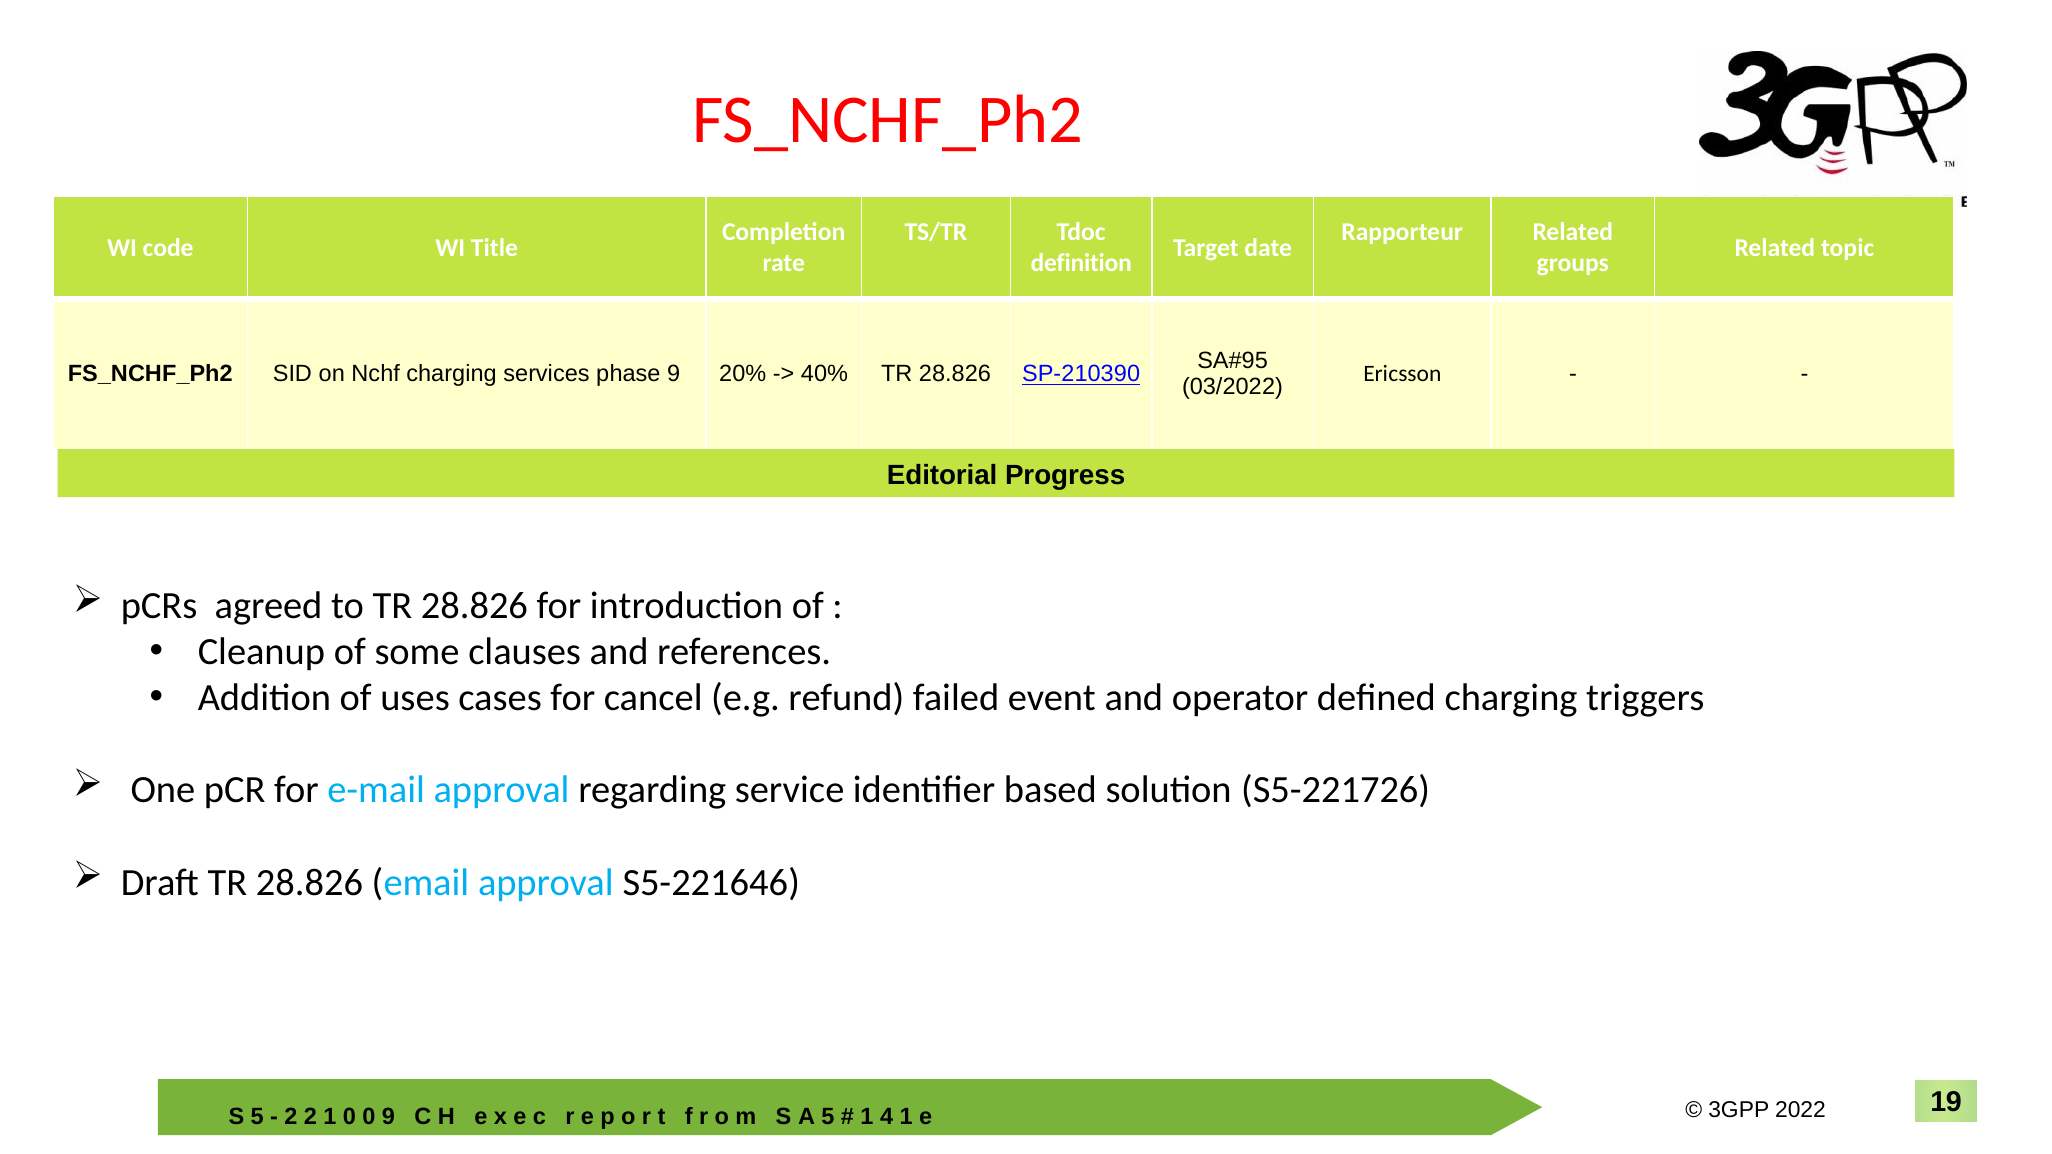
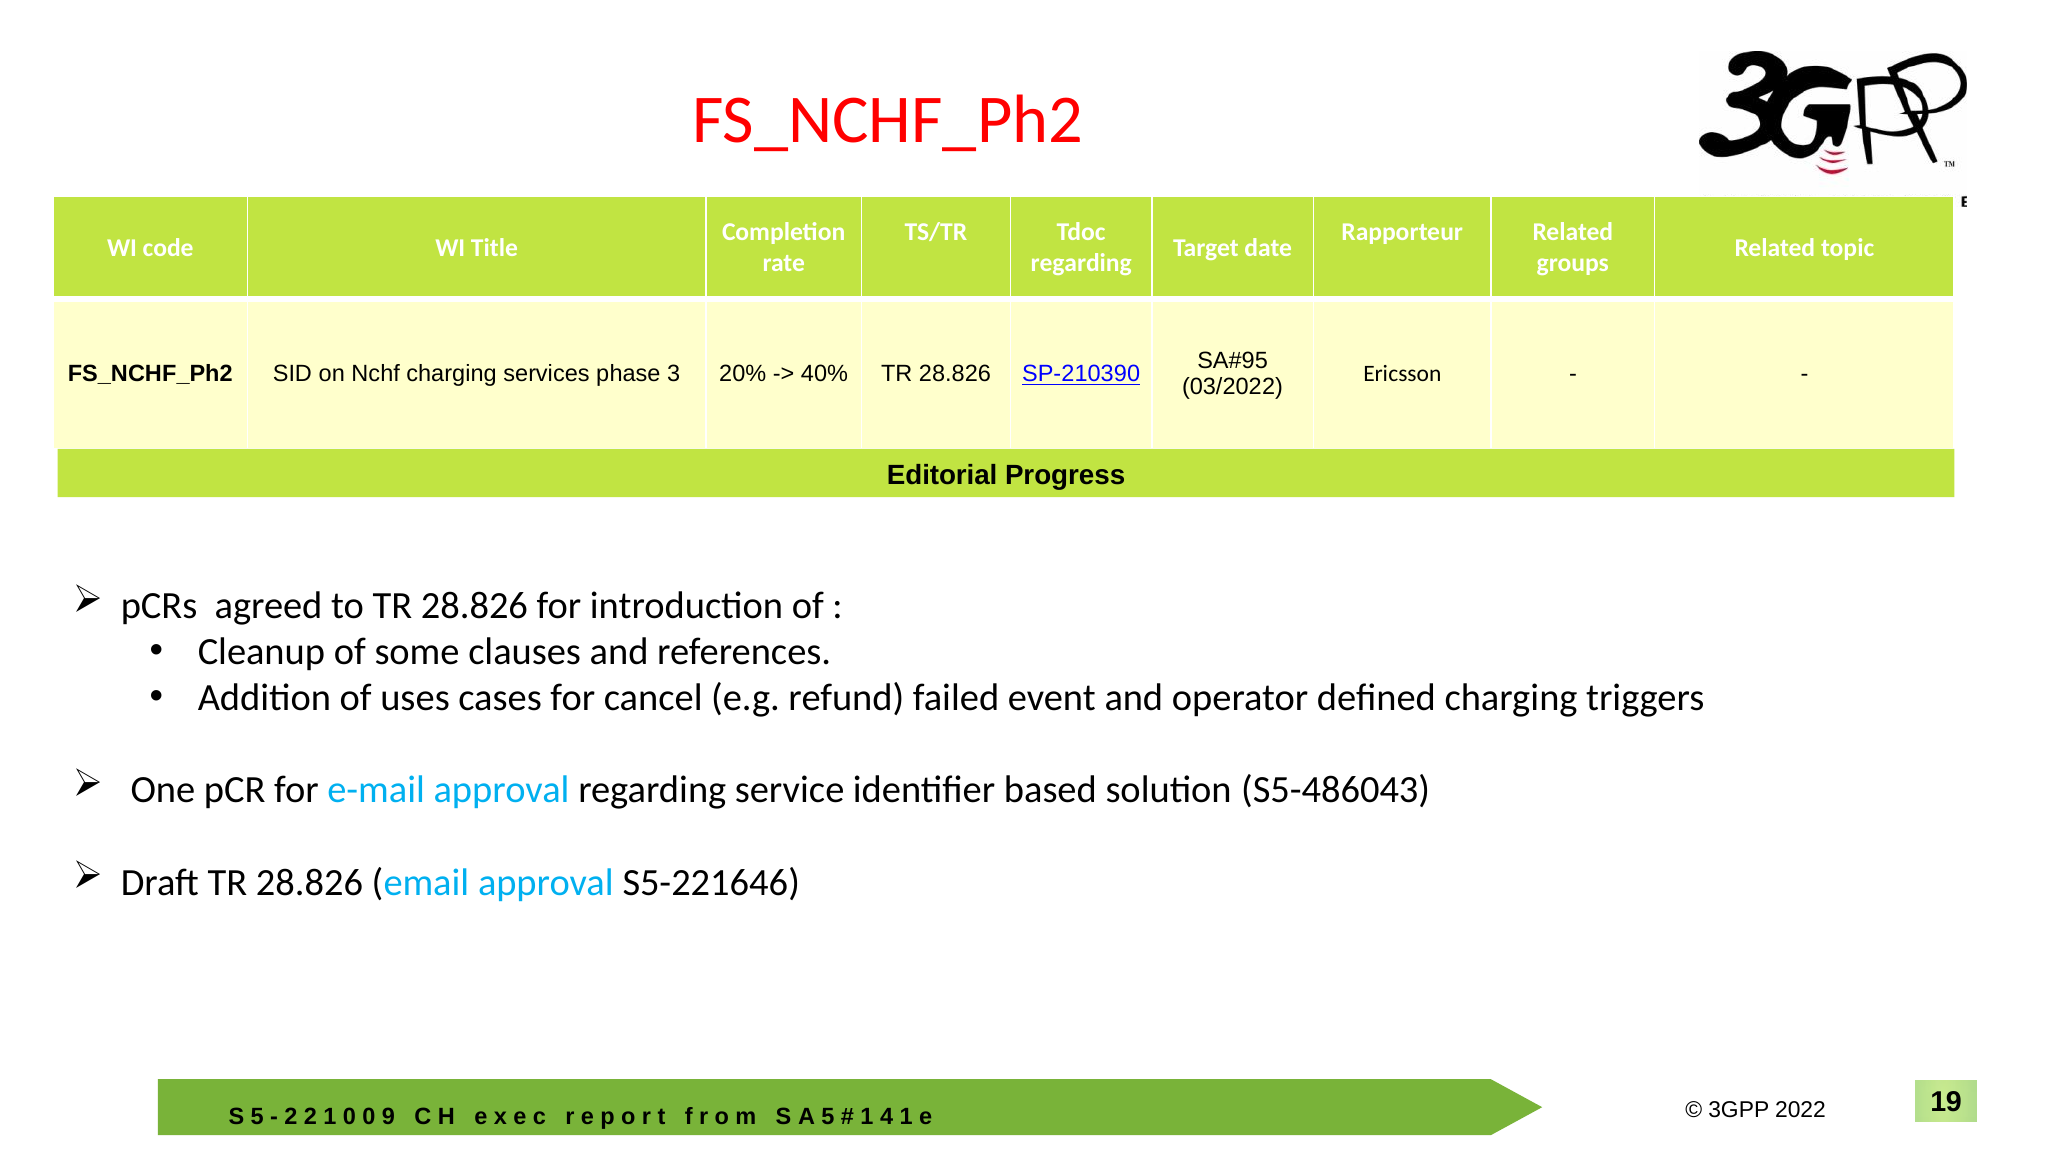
definition: definition -> regarding (1081, 264)
phase 9: 9 -> 3 (674, 374)
S5-221726: S5-221726 -> S5-486043 (1336, 790)
